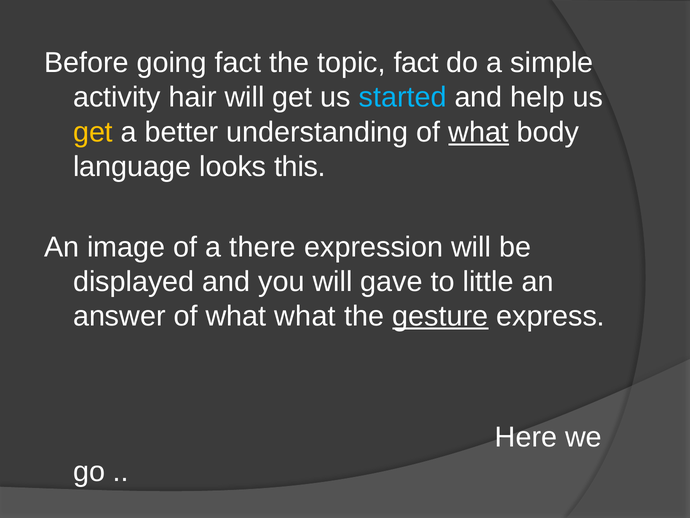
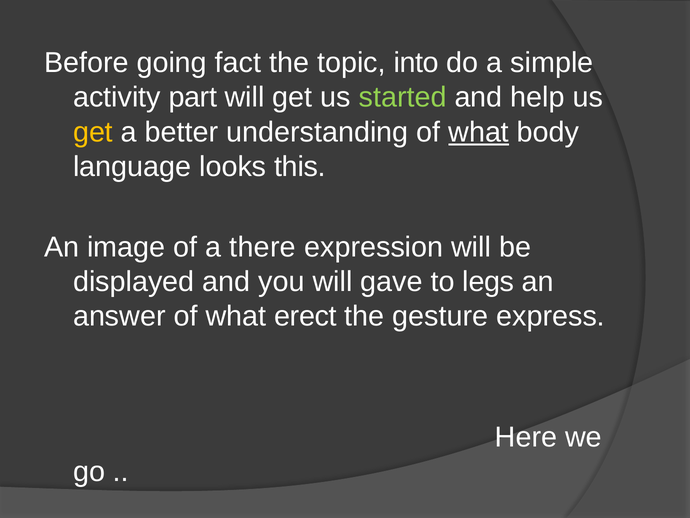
topic fact: fact -> into (416, 63)
hair: hair -> part (193, 97)
started colour: light blue -> light green (403, 97)
little: little -> legs (488, 281)
what what: what -> erect (305, 316)
gesture underline: present -> none (440, 316)
